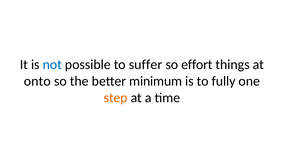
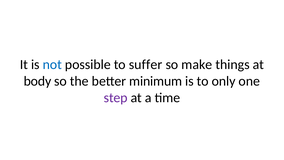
effort: effort -> make (197, 65)
onto: onto -> body (37, 81)
fully: fully -> only (224, 81)
step colour: orange -> purple (116, 98)
